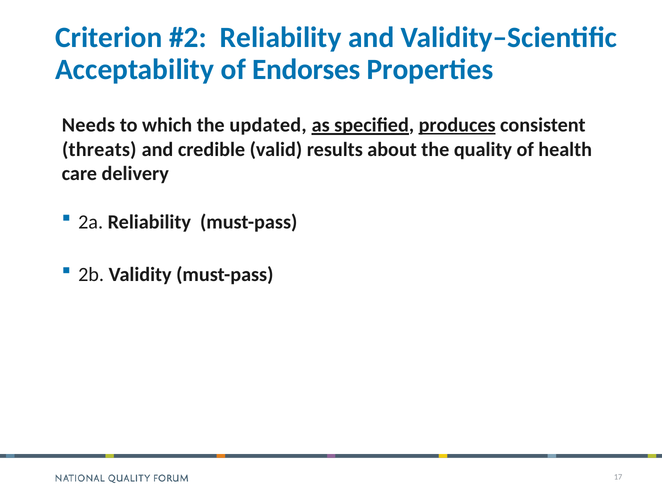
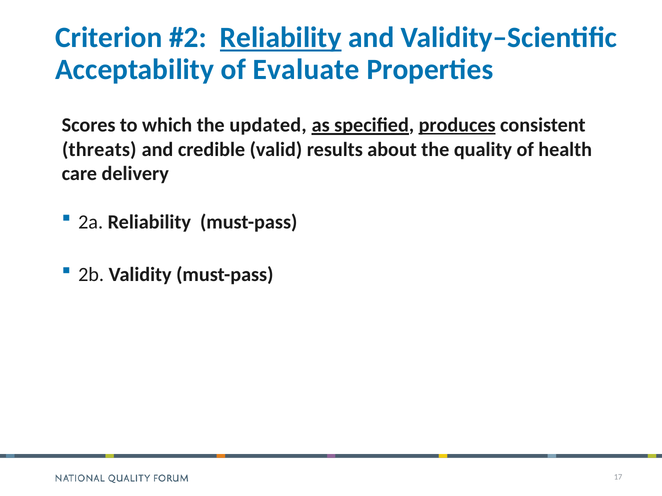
Reliability underline: none -> present (281, 38)
Endorses: Endorses -> Evaluate (306, 70)
Needs: Needs -> Scores (89, 125)
